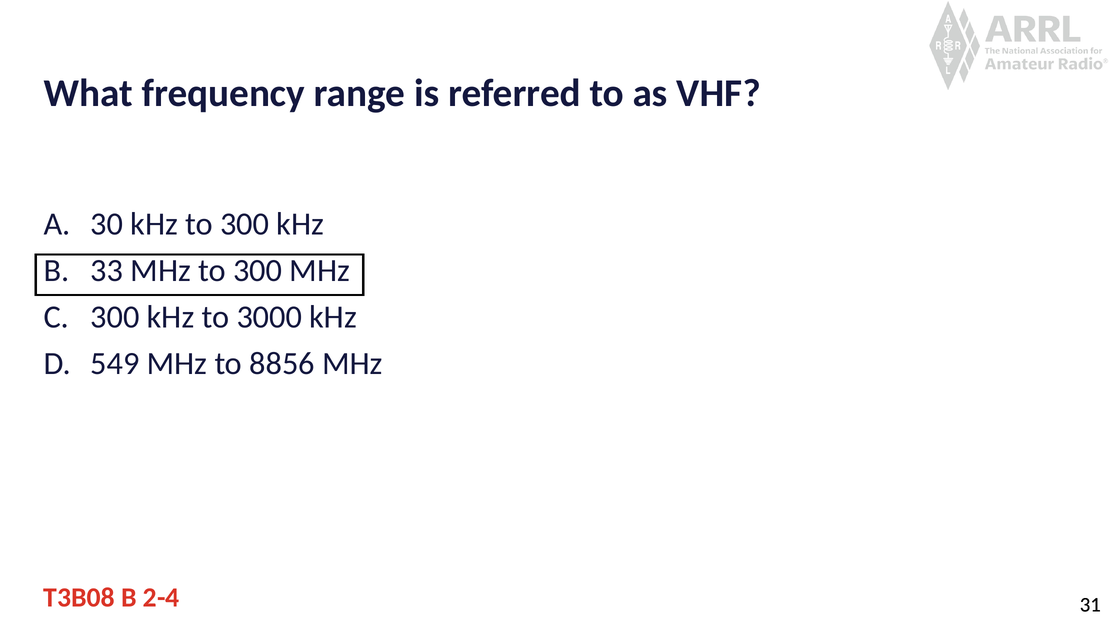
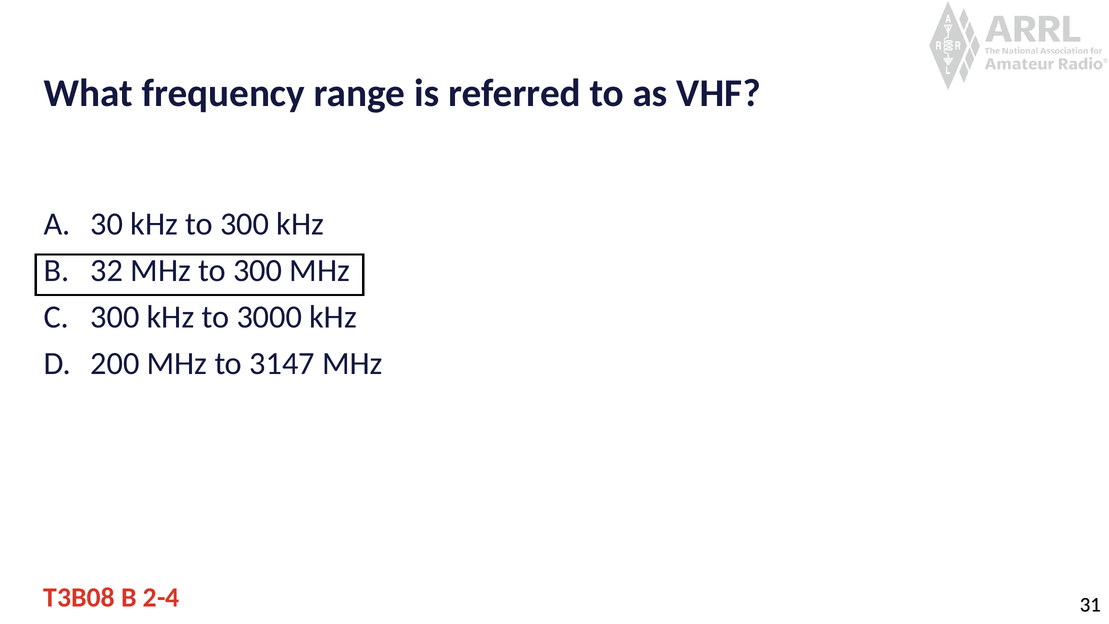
33: 33 -> 32 (107, 271)
549: 549 -> 200 (115, 364)
8856: 8856 -> 3147 (282, 364)
